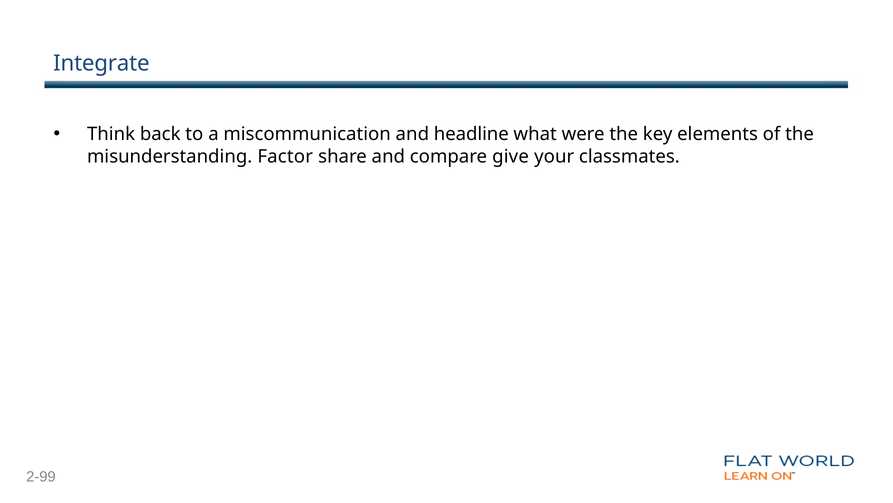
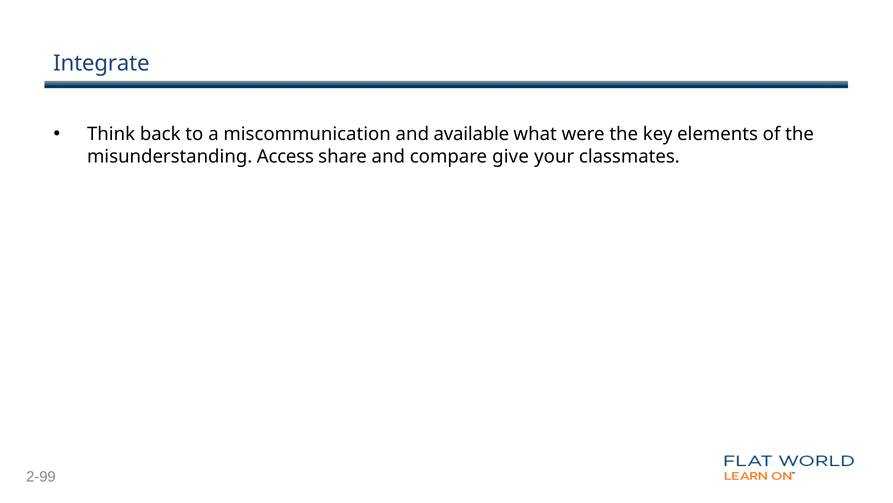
headline: headline -> available (471, 134)
Factor: Factor -> Access (285, 157)
